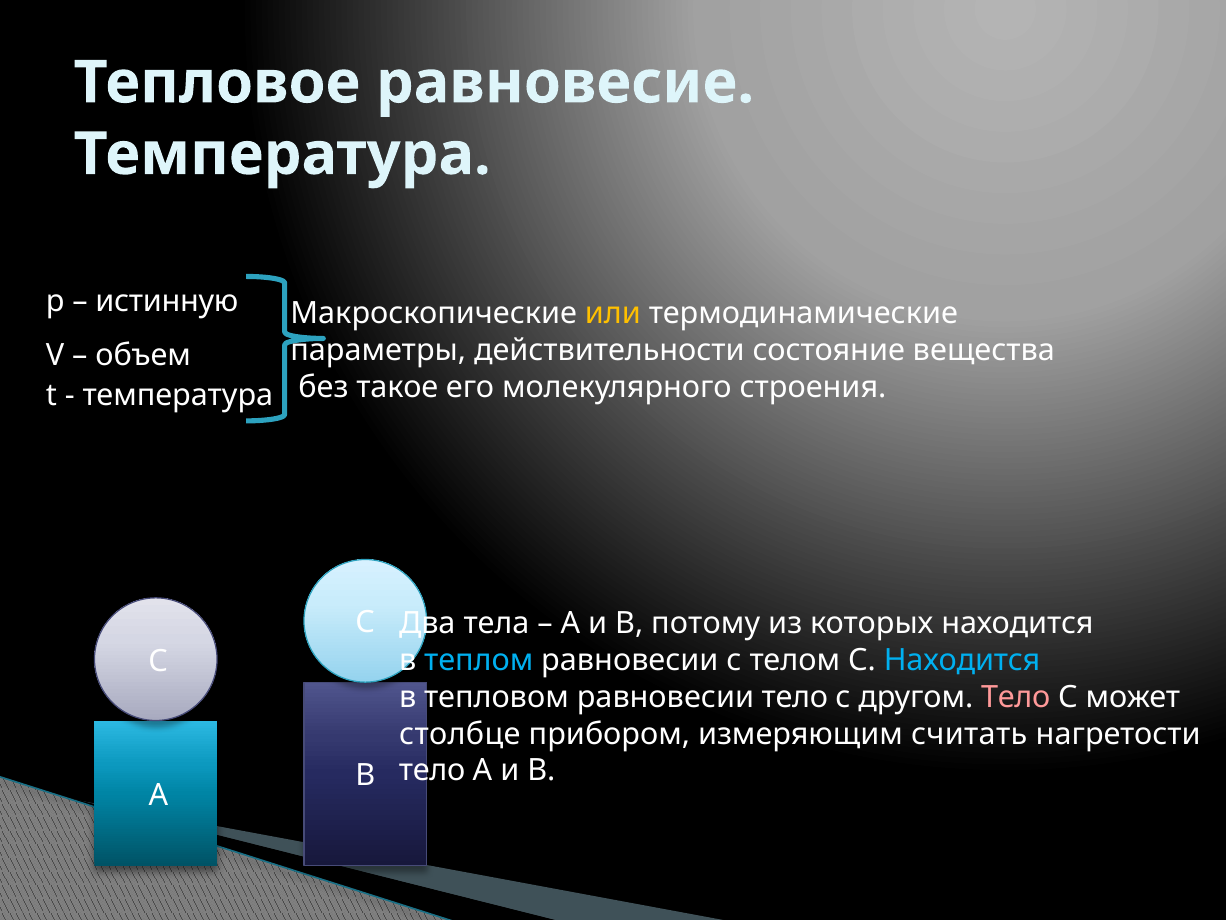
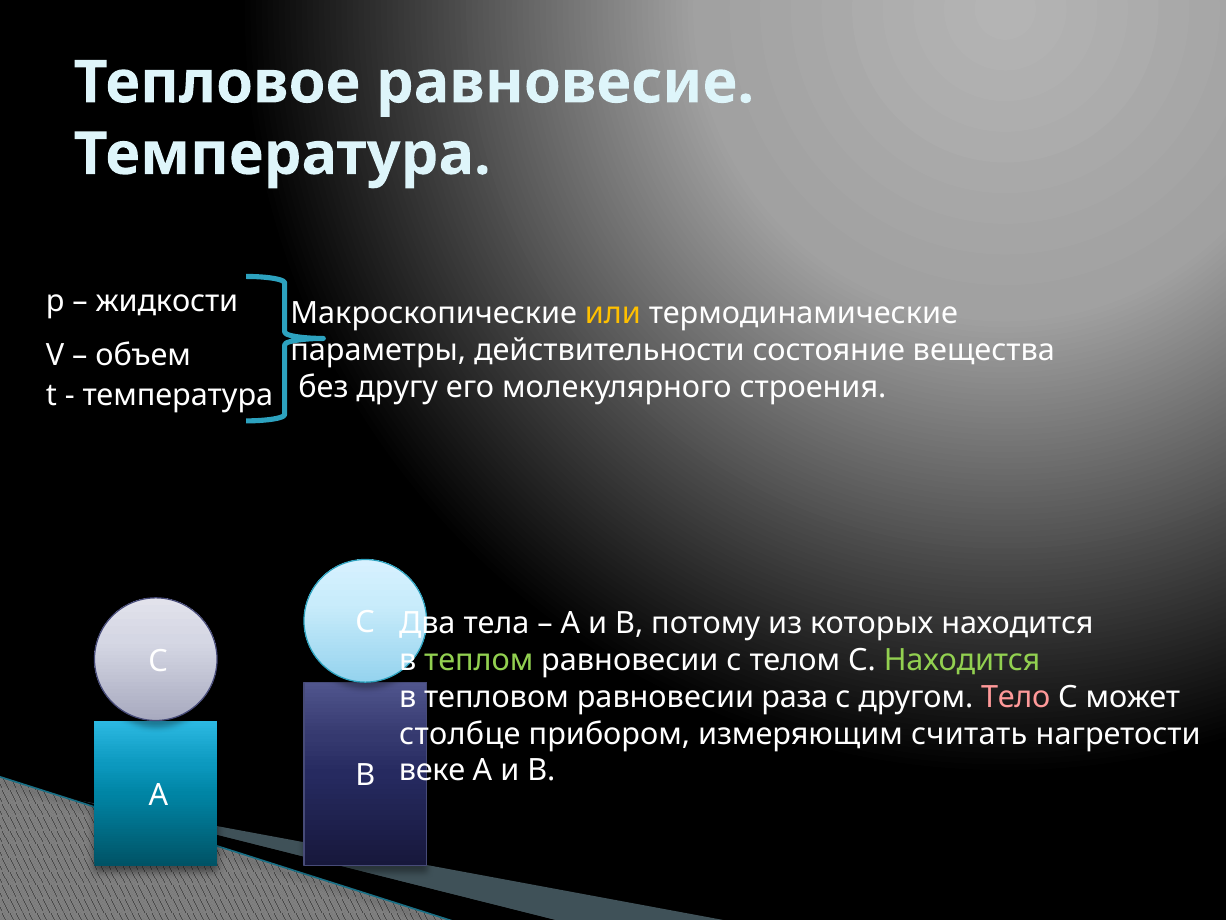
истинную: истинную -> жидкости (167, 301)
такое: такое -> другу (397, 387)
теплом colour: light blue -> light green (479, 660)
Находится colour: light blue -> light green (962, 660)
равновесии тело: тело -> раза (795, 697)
тело: тело -> веке (432, 770)
